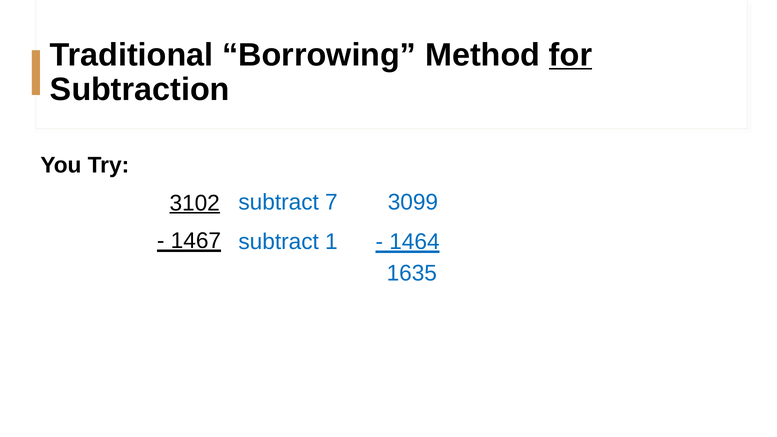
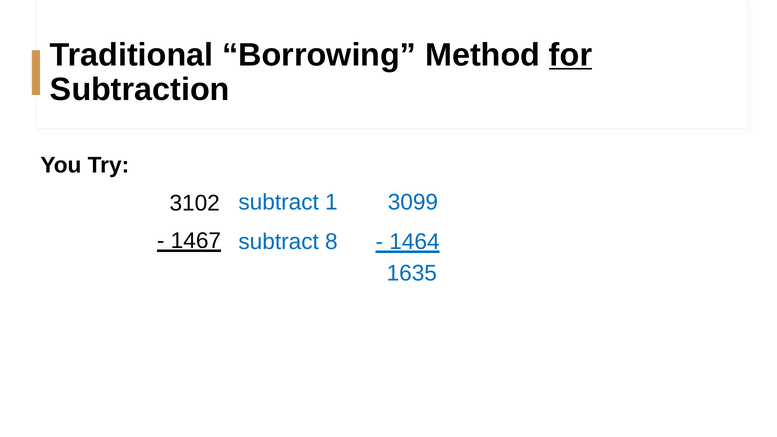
7: 7 -> 1 (331, 202)
3102 underline: present -> none (195, 203)
1: 1 -> 8 (331, 242)
